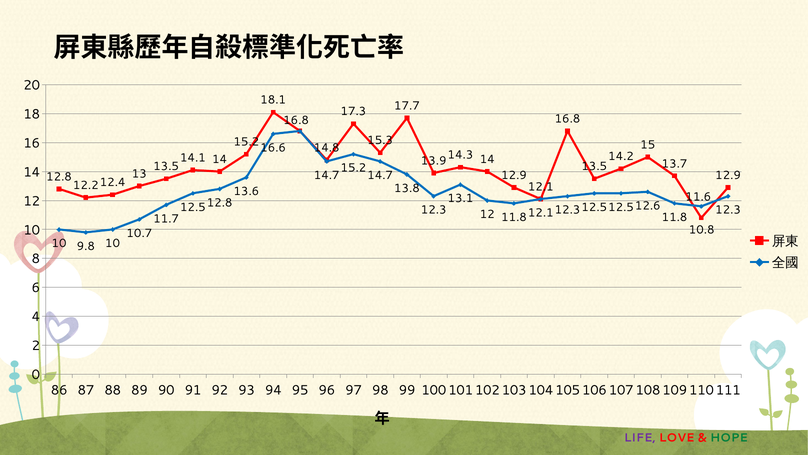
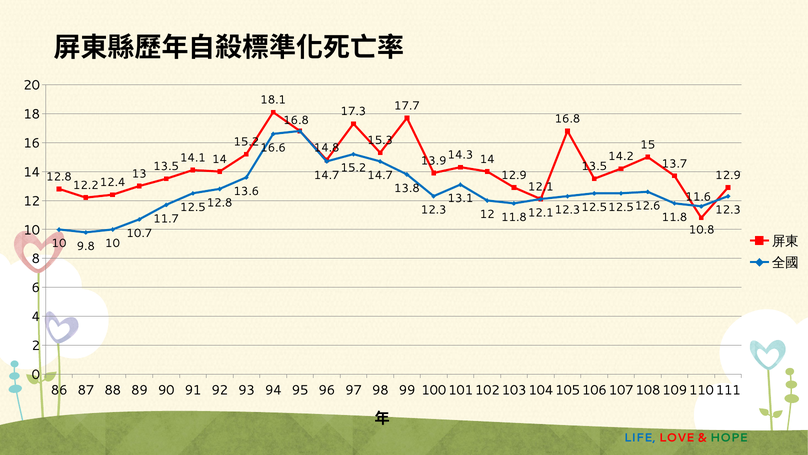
LIFE colour: purple -> blue (640, 437)
